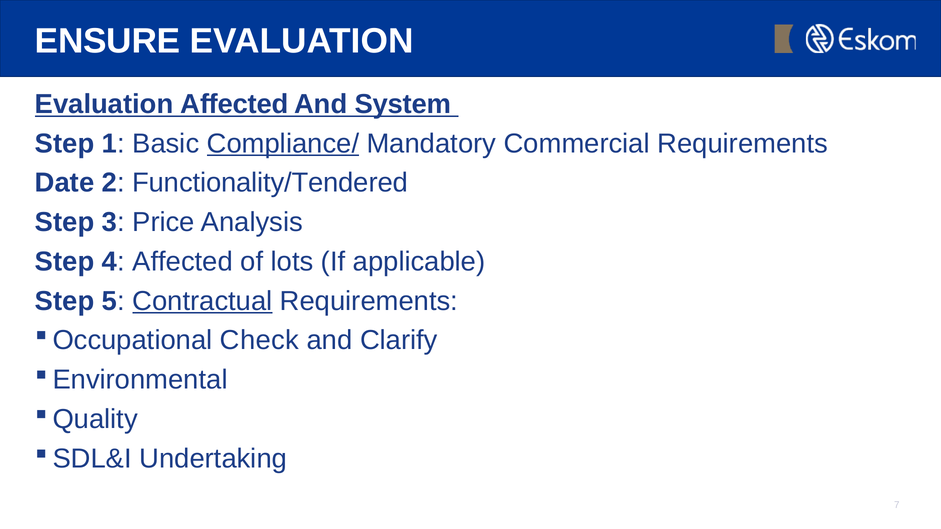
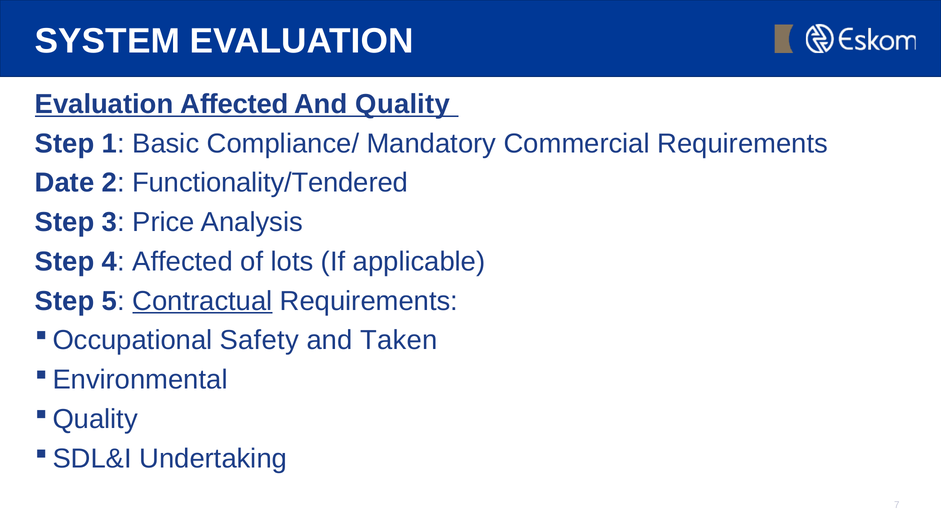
ENSURE: ENSURE -> SYSTEM (107, 41)
System: System -> Quality (403, 104)
Compliance/ underline: present -> none (283, 144)
Check: Check -> Safety (259, 341)
Clarify: Clarify -> Taken (399, 341)
